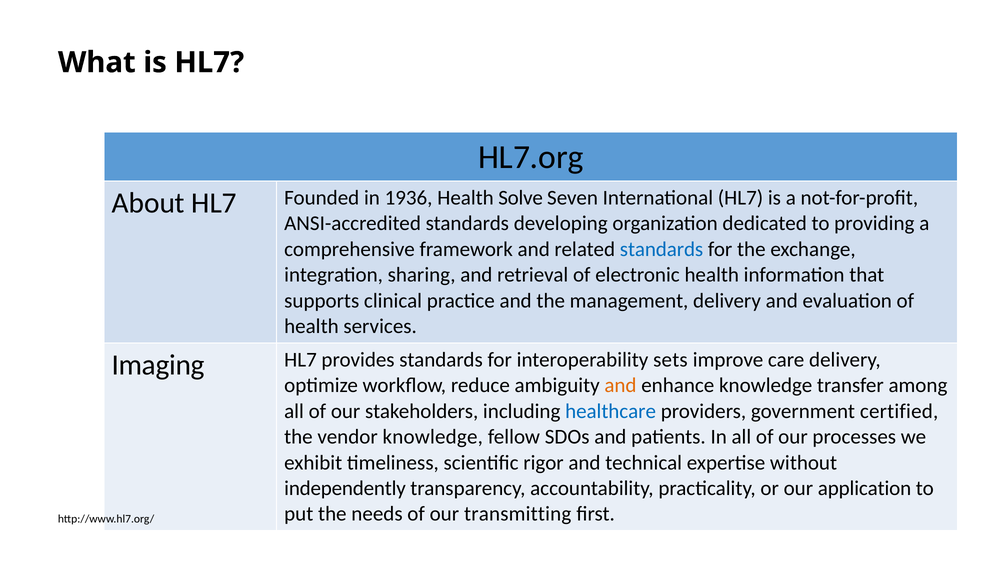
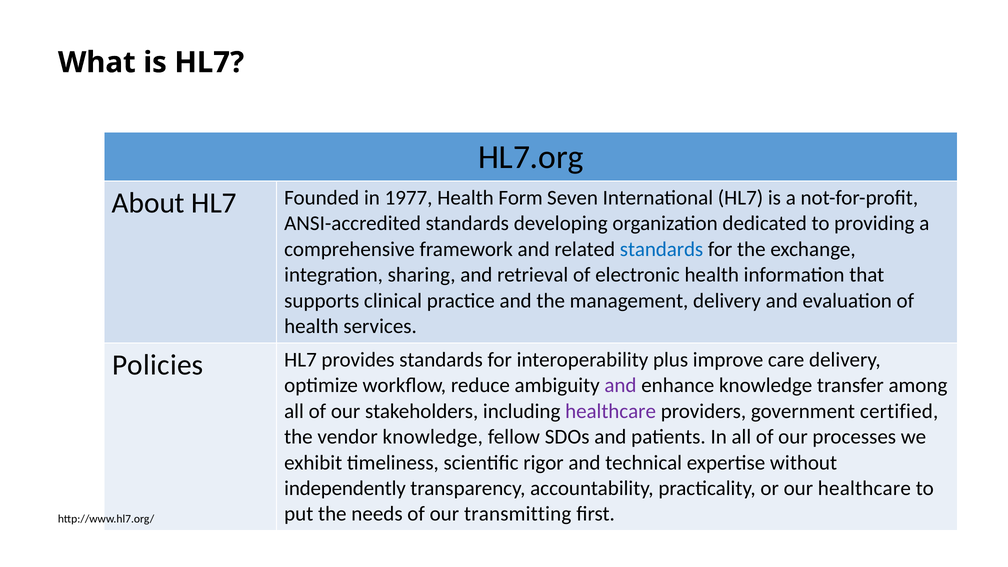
1936: 1936 -> 1977 (409, 198)
Solve: Solve -> Form (521, 198)
Imaging: Imaging -> Policies (158, 365)
sets: sets -> plus (671, 360)
and colour: orange -> purple (620, 385)
healthcare colour: blue -> purple (611, 411)
our application: application -> healthcare (864, 488)
